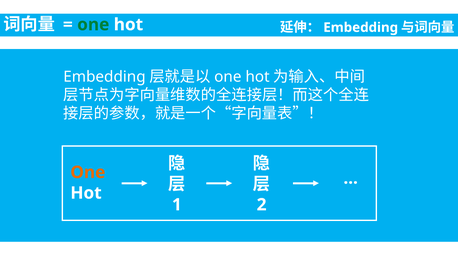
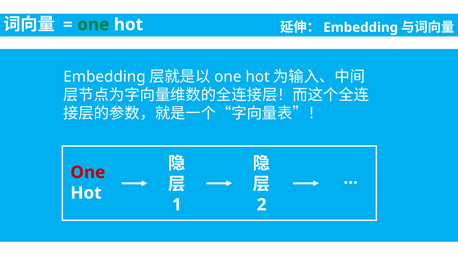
One colour: orange -> red (88, 172)
